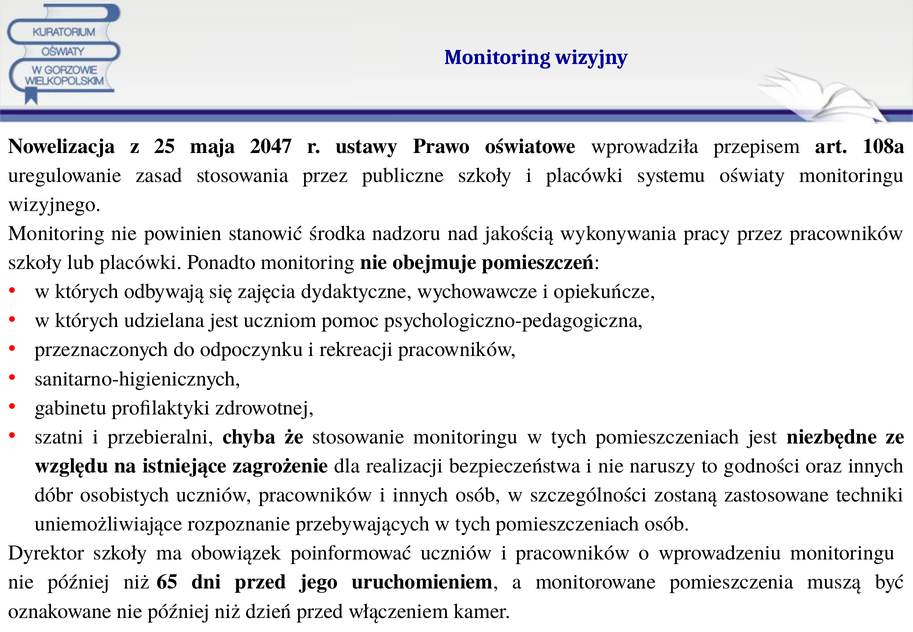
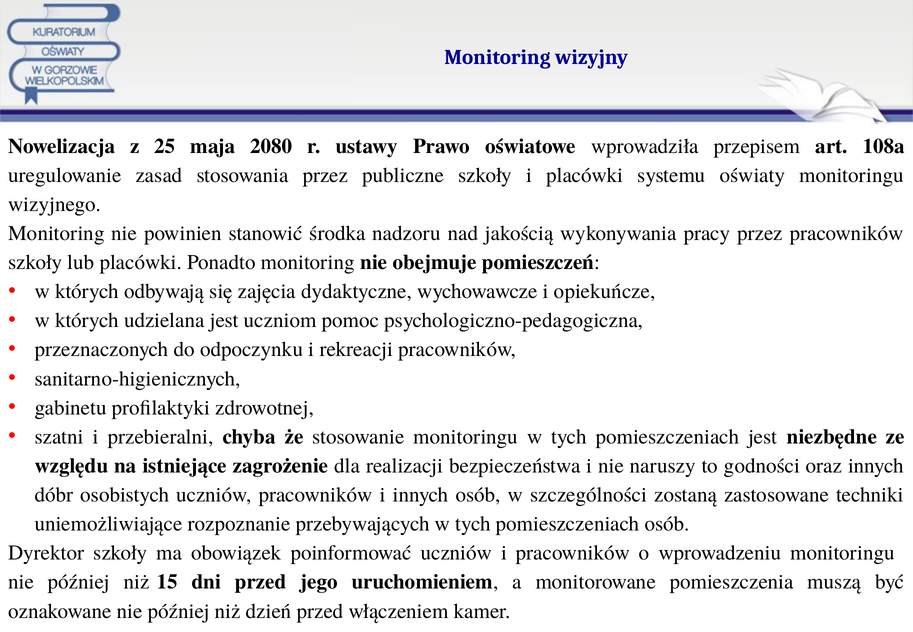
2047: 2047 -> 2080 (271, 146)
65: 65 -> 15 (167, 582)
